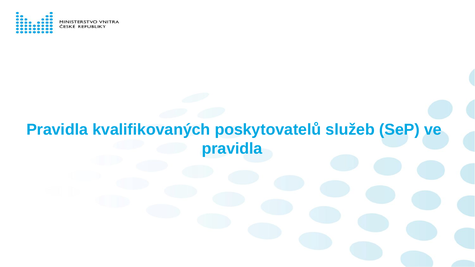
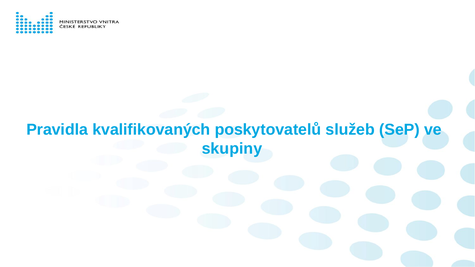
pravidla: pravidla -> skupiny (232, 149)
